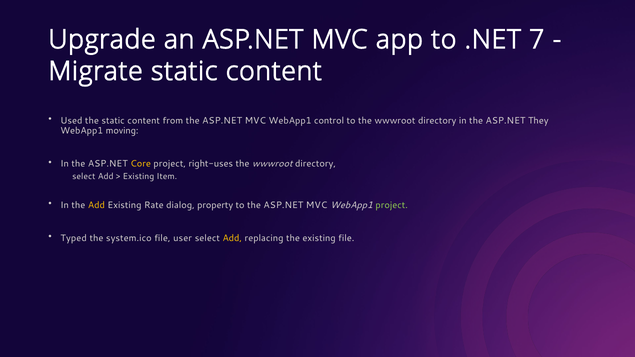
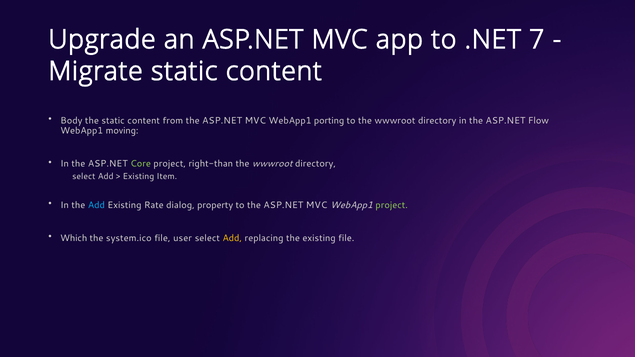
Used: Used -> Body (71, 121)
control: control -> porting (329, 121)
They: They -> Flow (538, 121)
Core colour: yellow -> light green (141, 164)
right-uses: right-uses -> right-than (211, 164)
Add colour: yellow -> light blue (96, 205)
Typed: Typed -> Which (74, 238)
